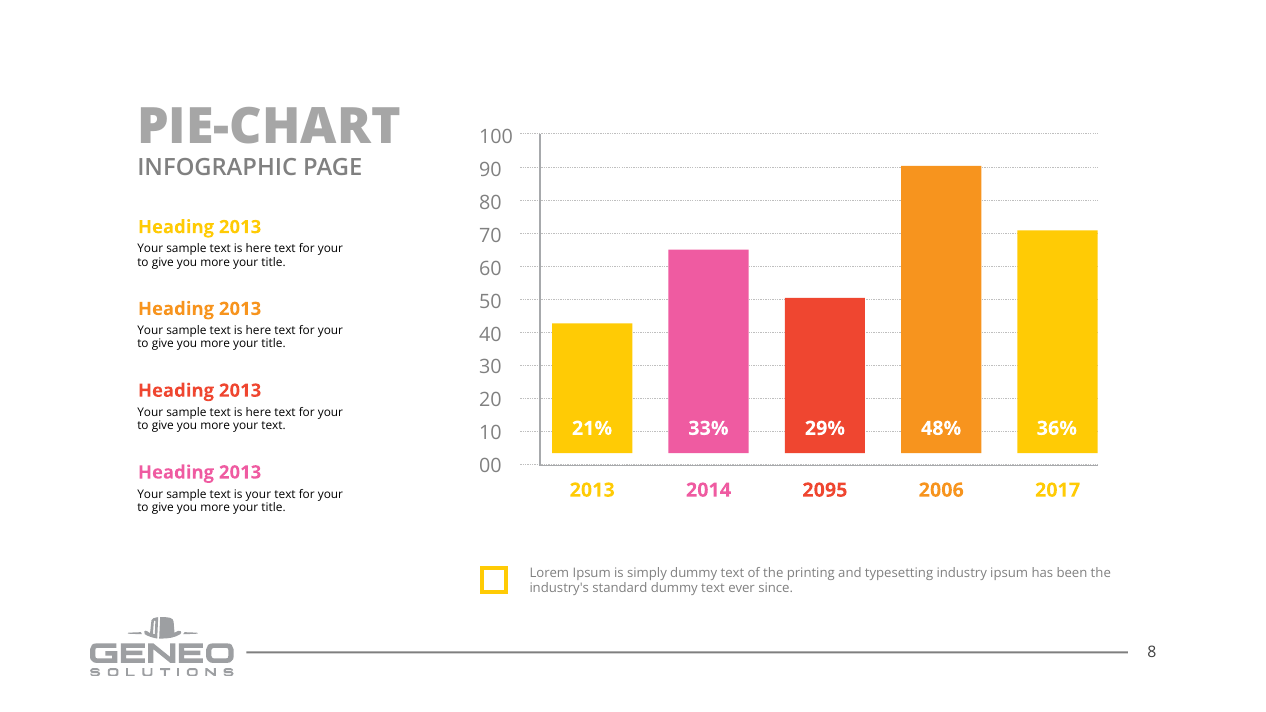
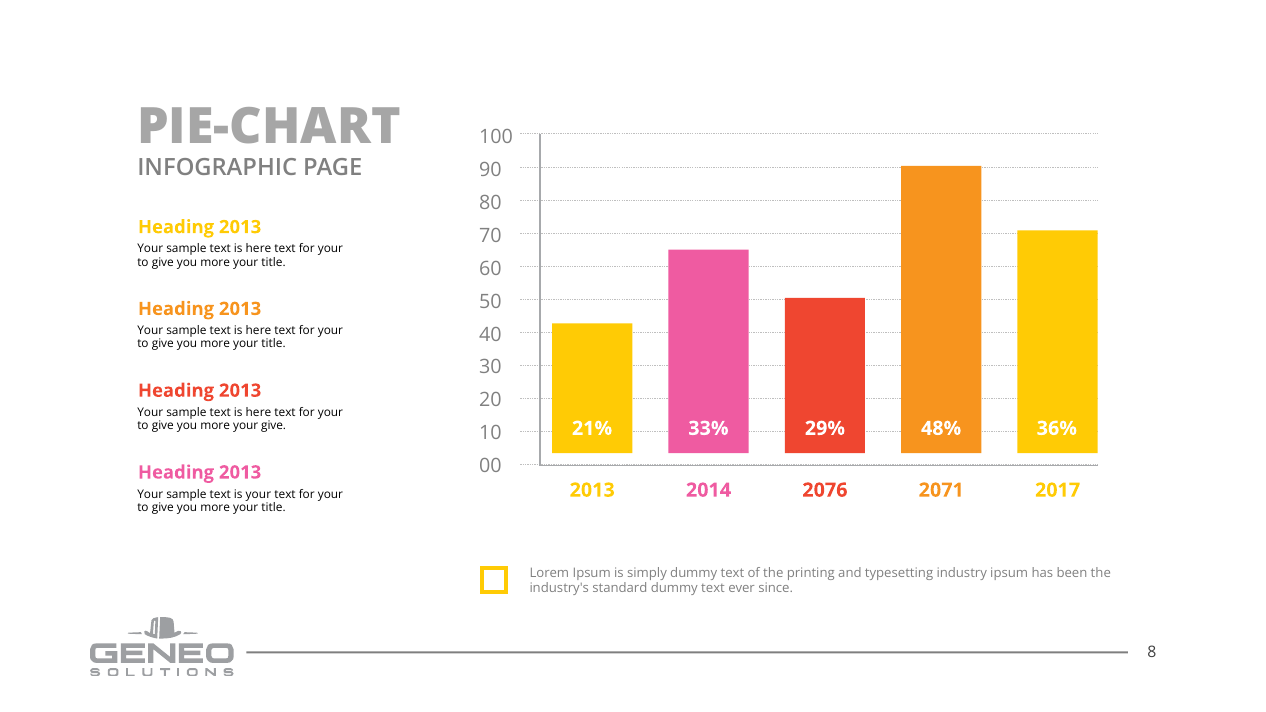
more your text: text -> give (274, 426)
2095: 2095 -> 2076 (825, 490)
2006: 2006 -> 2071 (941, 490)
